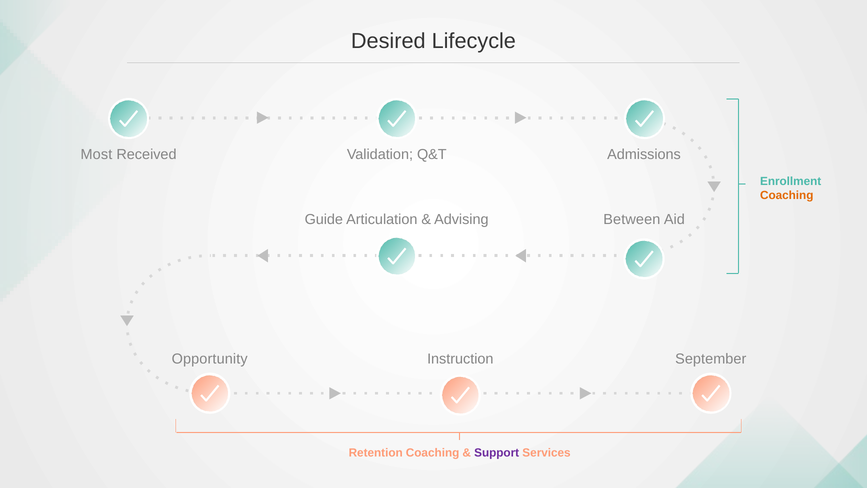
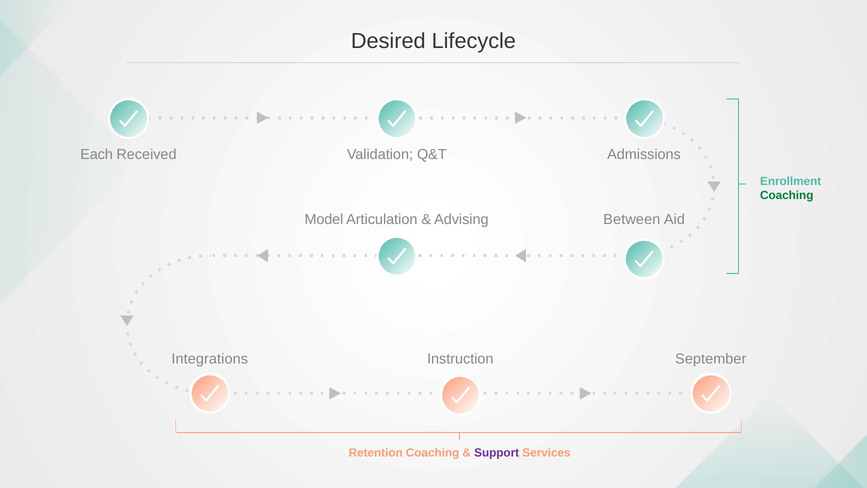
Most: Most -> Each (97, 154)
Coaching colour: orange -> green (787, 195)
Guide: Guide -> Model (324, 219)
Opportunity: Opportunity -> Integrations (210, 359)
